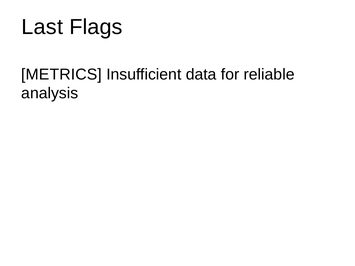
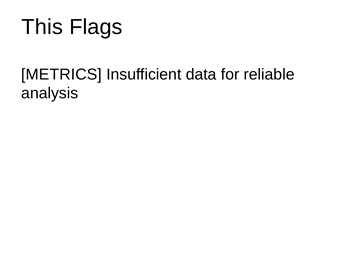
Last: Last -> This (42, 27)
